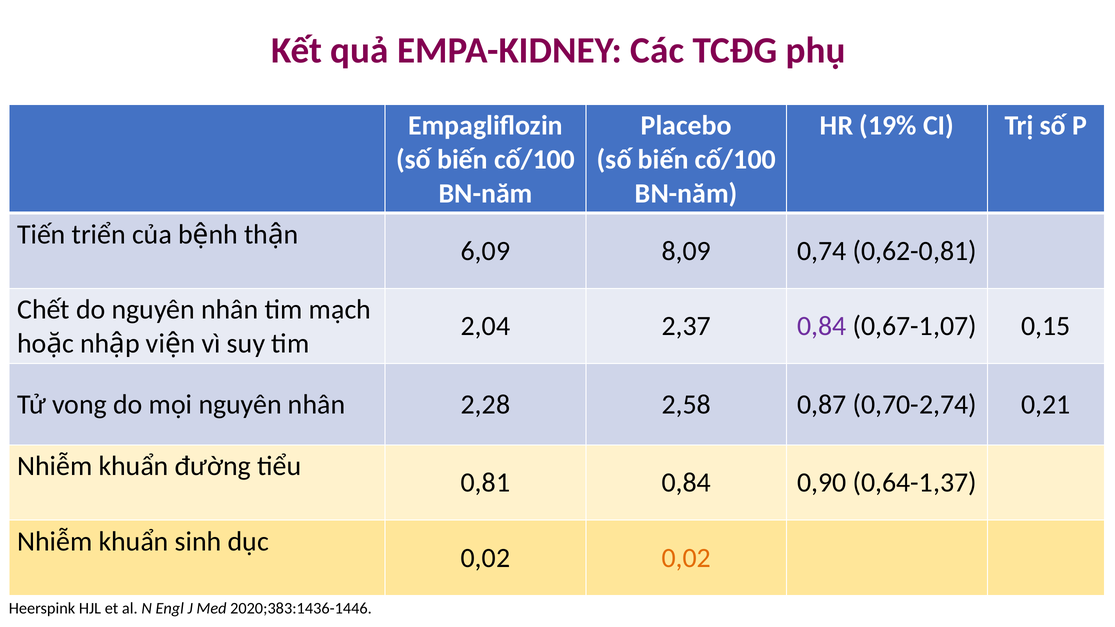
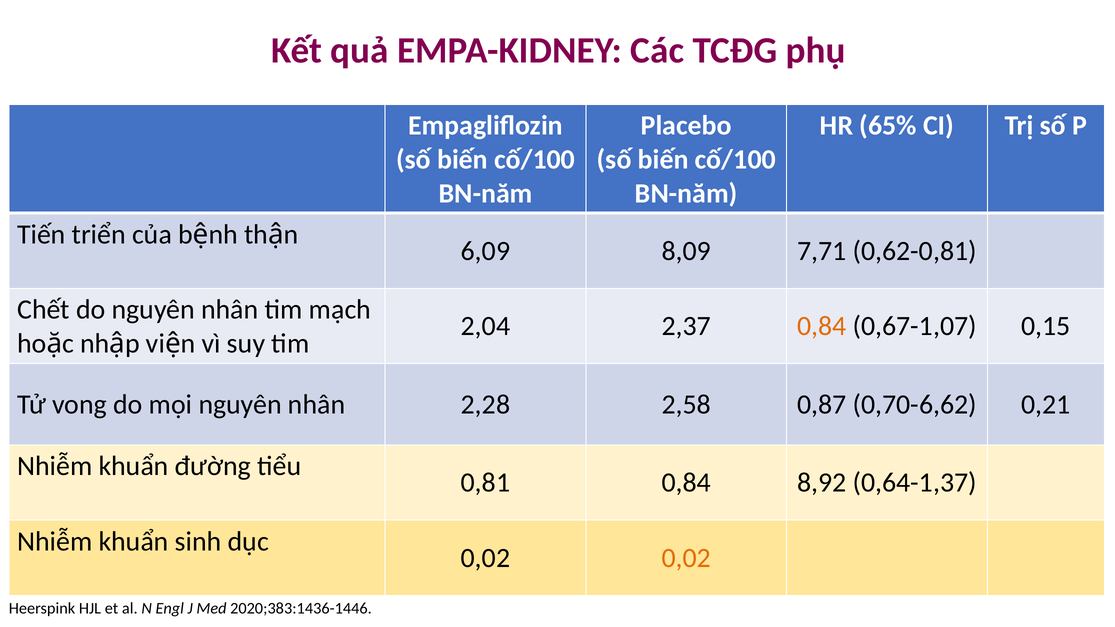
19%: 19% -> 65% (888, 126)
0,74: 0,74 -> 7,71 (822, 251)
0,84 colour: purple -> orange (822, 326)
0,70-2,74: 0,70-2,74 -> 0,70-6,62 (915, 405)
0,90: 0,90 -> 8,92 (822, 483)
